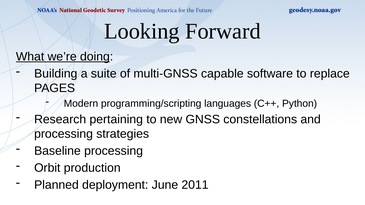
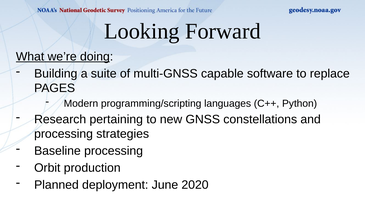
2011: 2011 -> 2020 (195, 185)
